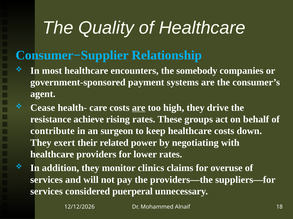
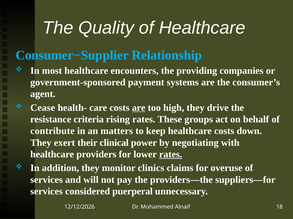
somebody: somebody -> providing (197, 71)
achieve: achieve -> criteria (89, 120)
surgeon: surgeon -> matters (117, 131)
related: related -> clinical (114, 143)
rates underline: none -> present (171, 155)
